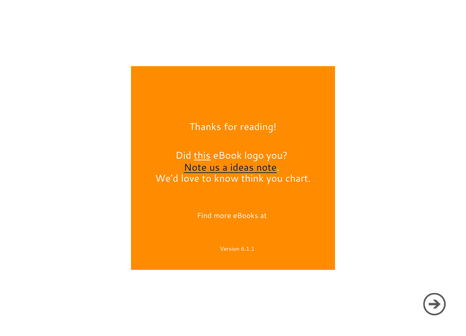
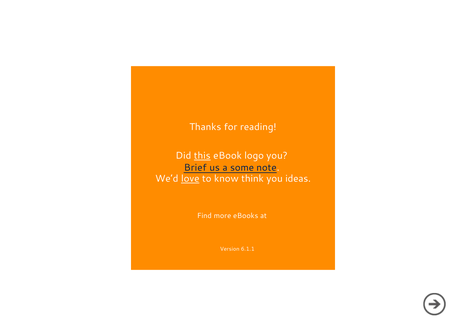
Note: Note -> Brief (195, 168)
ideas: ideas -> some (242, 168)
love underline: none -> present (190, 179)
chart: chart -> ideas (298, 179)
